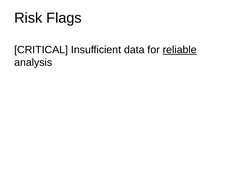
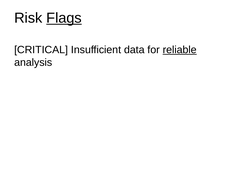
Flags underline: none -> present (64, 18)
